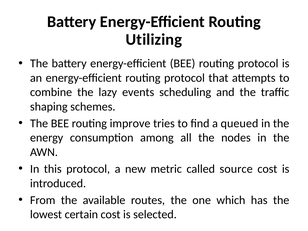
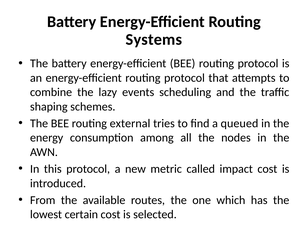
Utilizing: Utilizing -> Systems (154, 39)
improve: improve -> external (130, 123)
source: source -> impact (236, 169)
